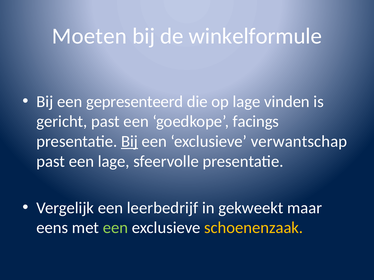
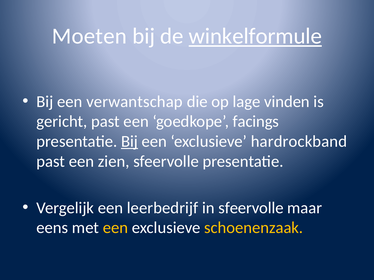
winkelformule underline: none -> present (255, 36)
gepresenteerd: gepresenteerd -> verwantschap (134, 102)
verwantschap: verwantschap -> hardrockband (299, 142)
een lage: lage -> zien (114, 162)
in gekweekt: gekweekt -> sfeervolle (251, 208)
een colour: light green -> yellow (115, 228)
